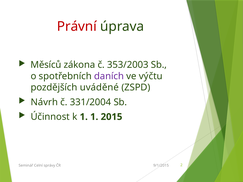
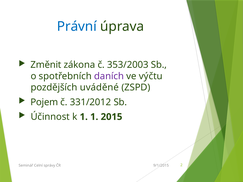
Právní colour: red -> blue (77, 26)
Měsíců: Měsíců -> Změnit (46, 65)
Návrh: Návrh -> Pojem (44, 102)
331/2004: 331/2004 -> 331/2012 (91, 102)
